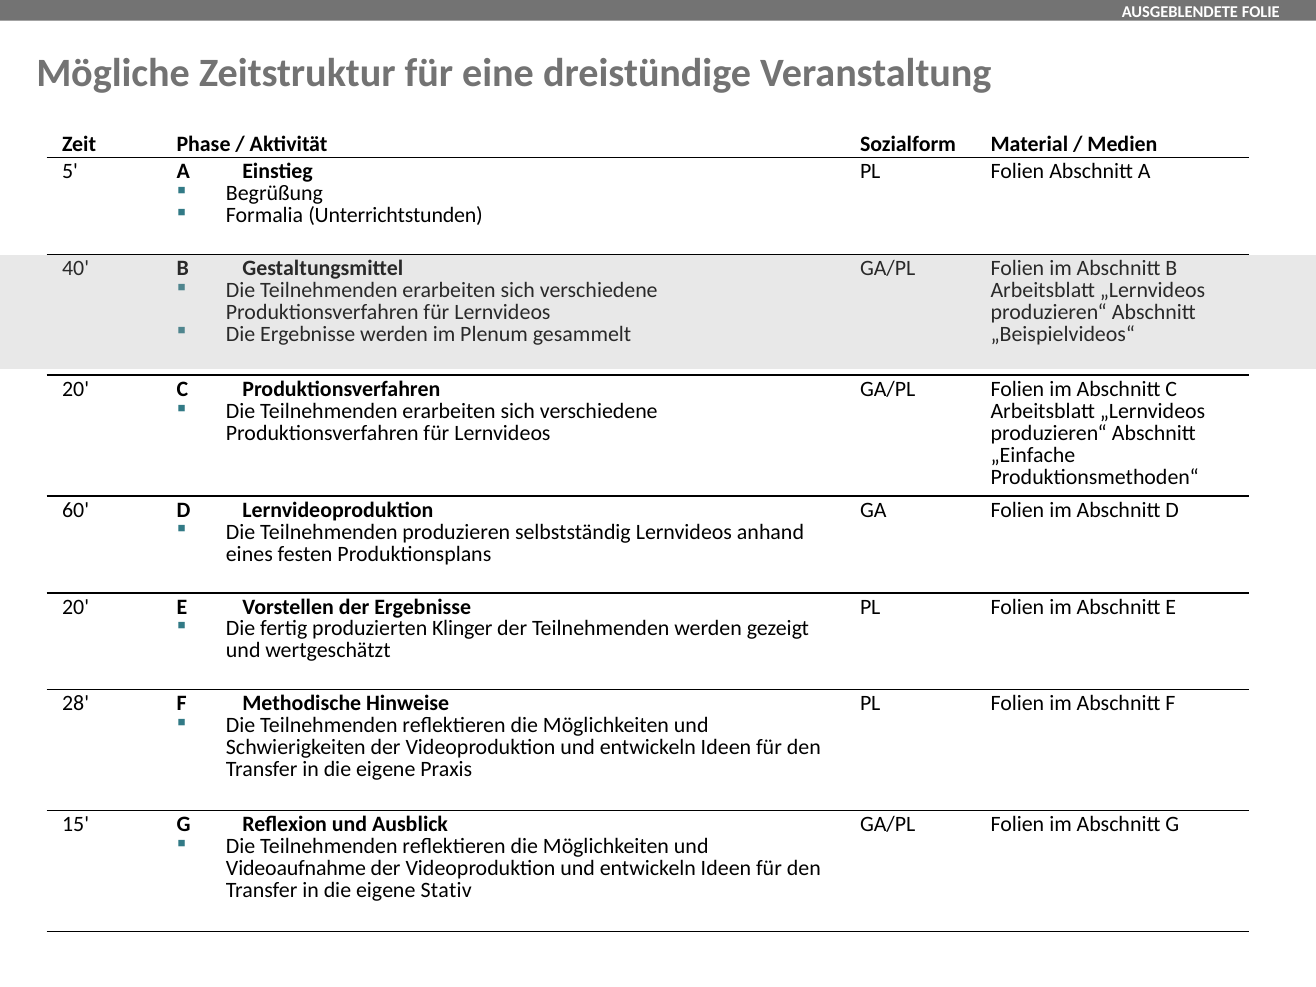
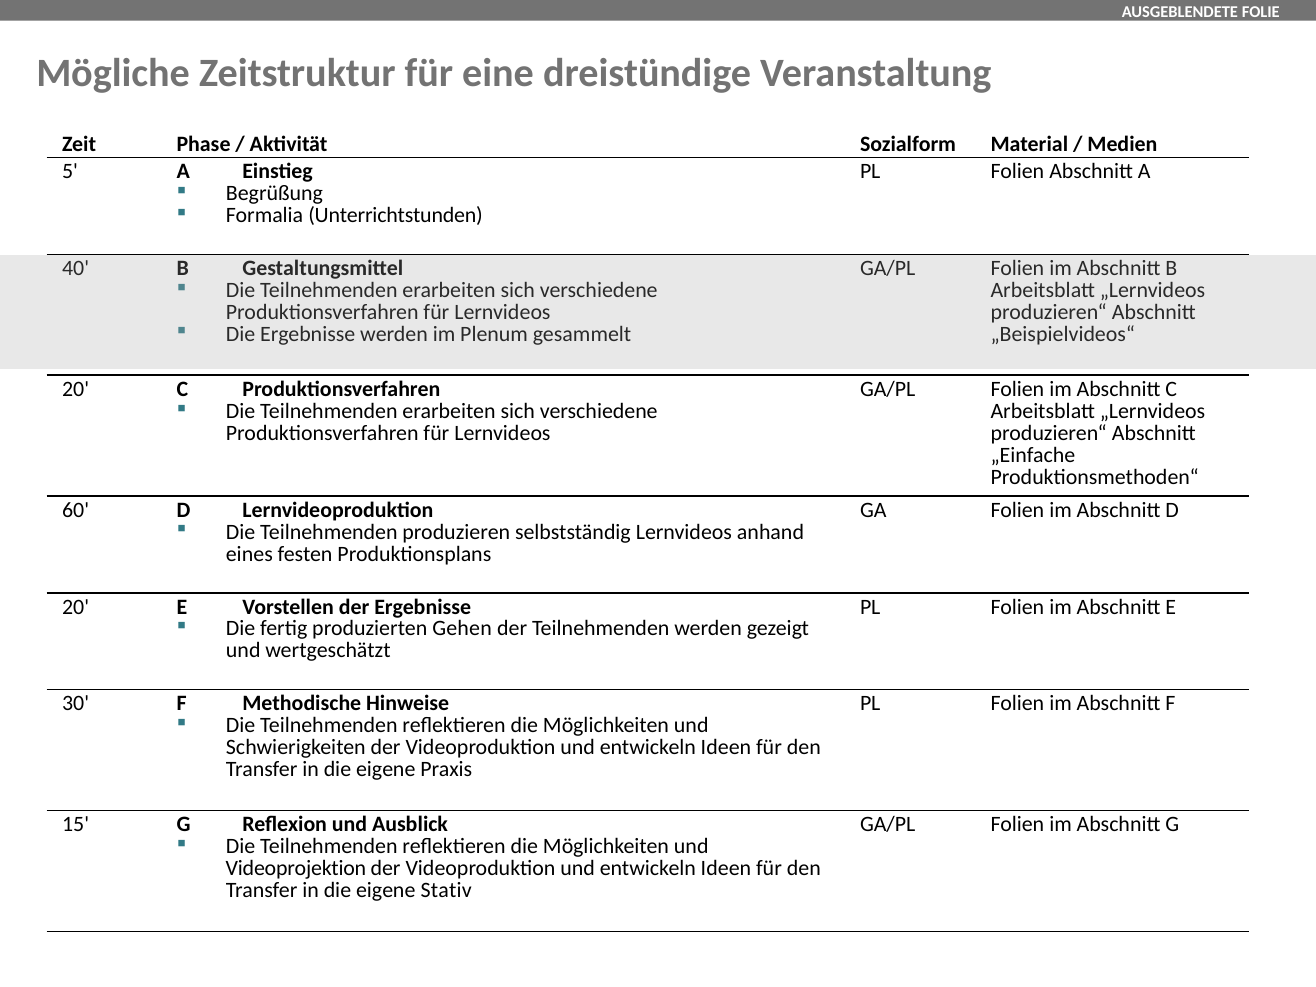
Klinger: Klinger -> Gehen (462, 629)
28: 28 -> 30 (76, 704)
Videoaufnahme: Videoaufnahme -> Videoprojektion (296, 868)
